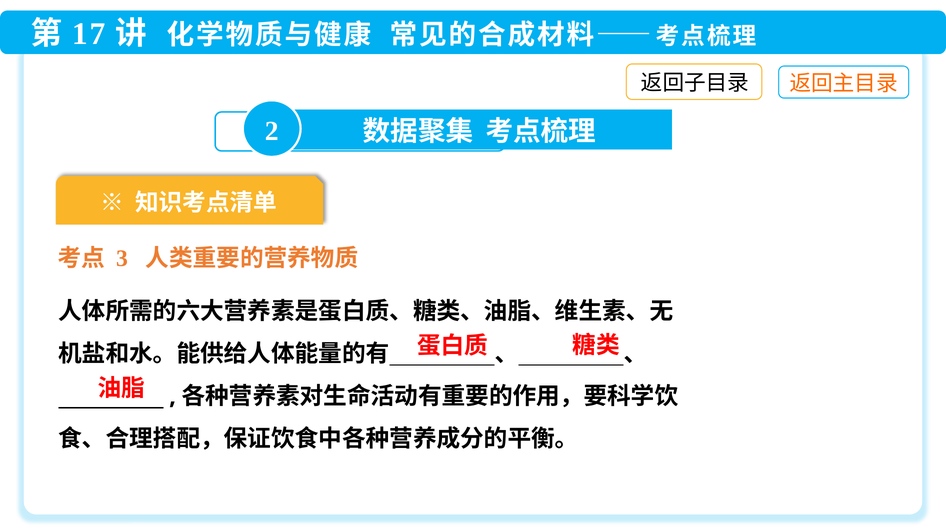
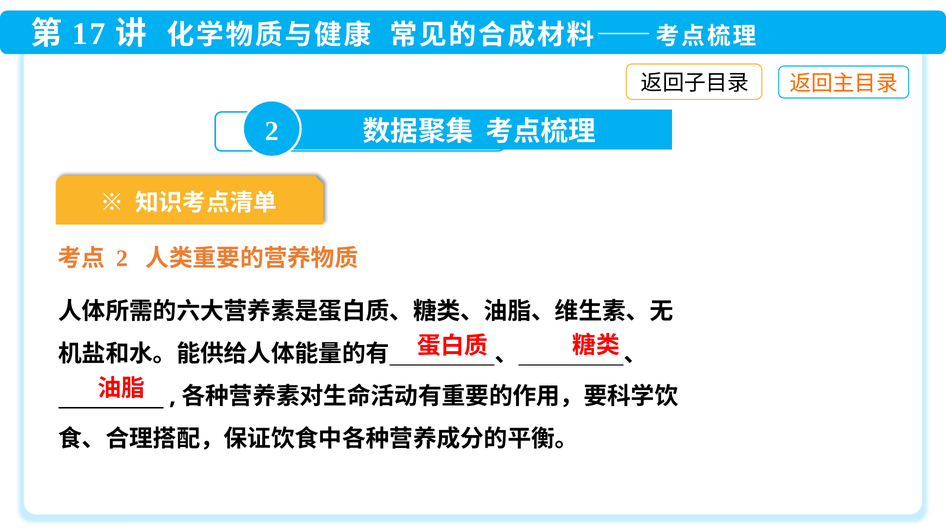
3: 3 -> 2 (122, 259)
